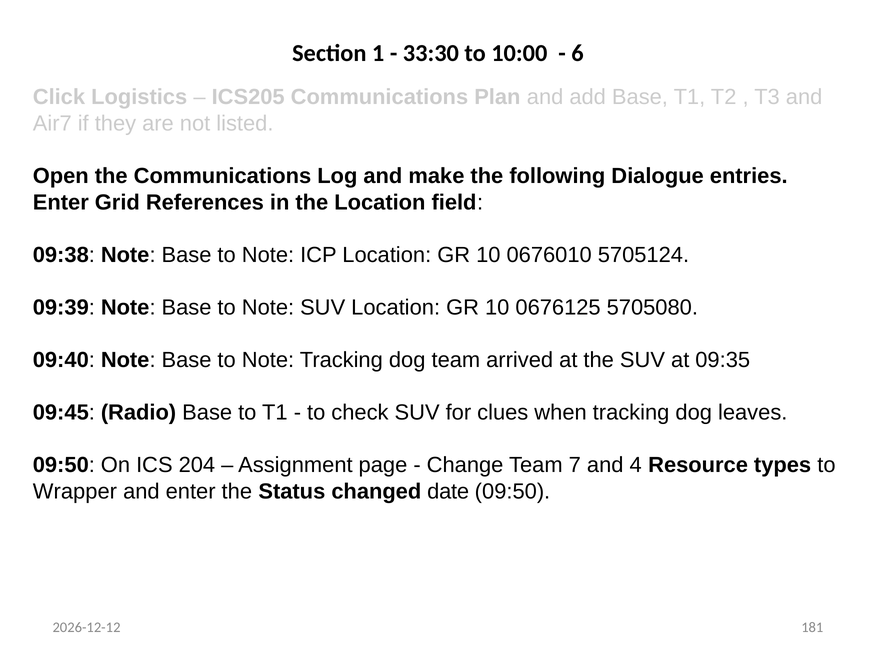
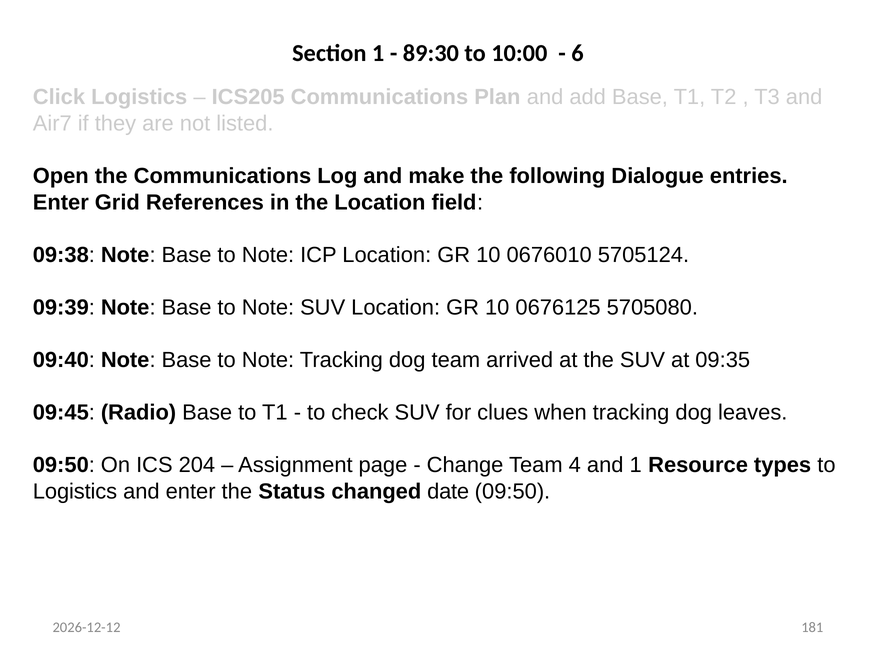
33:30: 33:30 -> 89:30 (431, 53)
7: 7 -> 4 (575, 465)
and 4: 4 -> 1 (636, 465)
Wrapper: Wrapper -> Logistics (75, 491)
